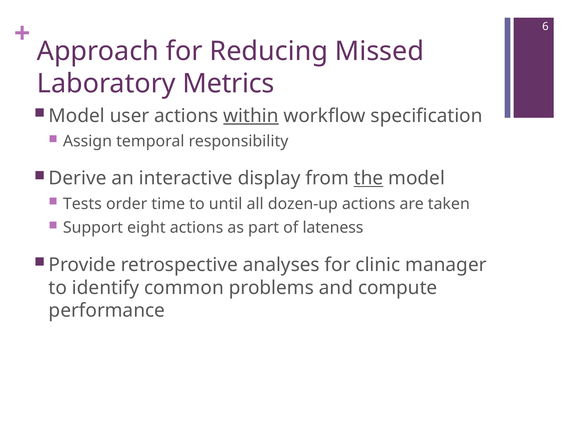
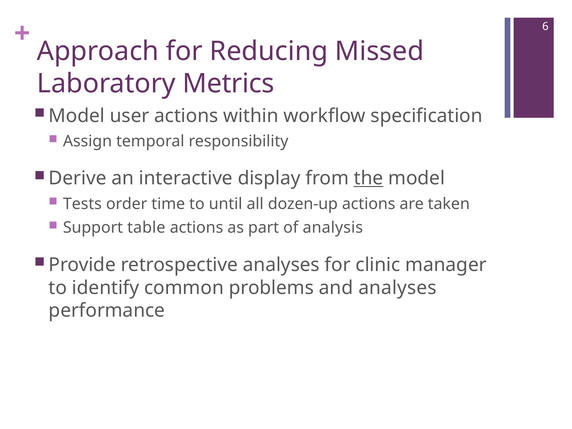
within underline: present -> none (251, 116)
eight: eight -> table (146, 228)
lateness: lateness -> analysis (333, 228)
and compute: compute -> analyses (397, 288)
